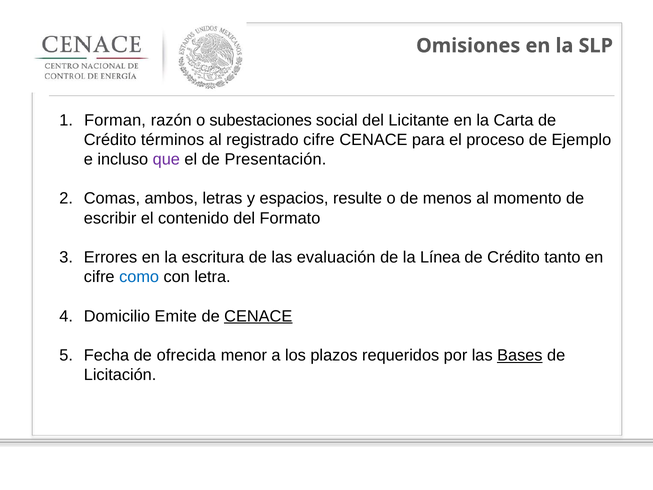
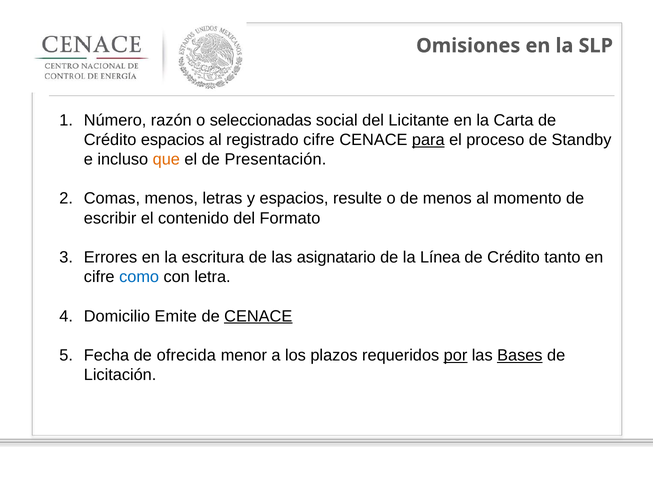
Forman: Forman -> Número (115, 120)
subestaciones: subestaciones -> seleccionadas (261, 120)
Crédito términos: términos -> espacios (173, 140)
para underline: none -> present (428, 140)
Ejemplo: Ejemplo -> Standby (582, 140)
que colour: purple -> orange (166, 159)
Comas ambos: ambos -> menos (171, 199)
evaluación: evaluación -> asignatario (336, 257)
por underline: none -> present (456, 355)
